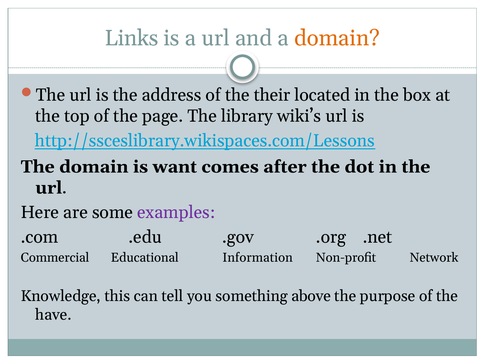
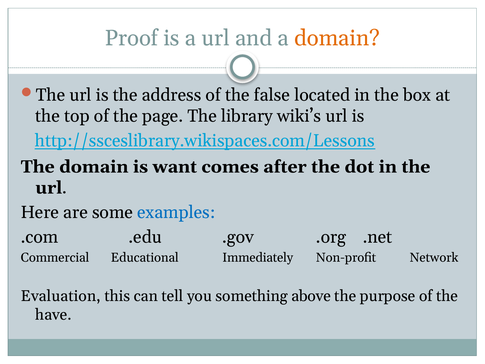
Links: Links -> Proof (131, 38)
their: their -> false (272, 95)
examples colour: purple -> blue (176, 212)
Information: Information -> Immediately (258, 257)
Knowledge: Knowledge -> Evaluation (61, 296)
